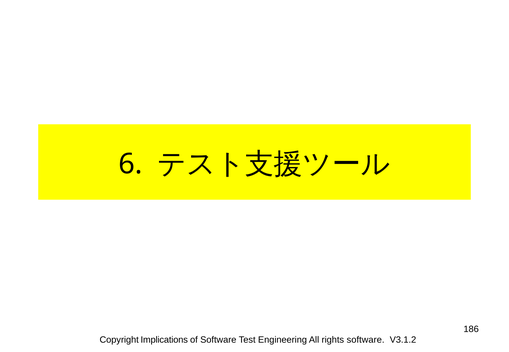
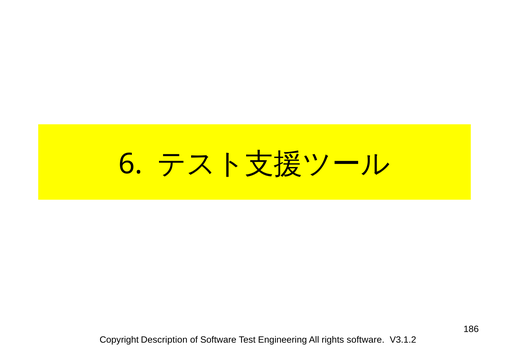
Implications: Implications -> Description (164, 340)
